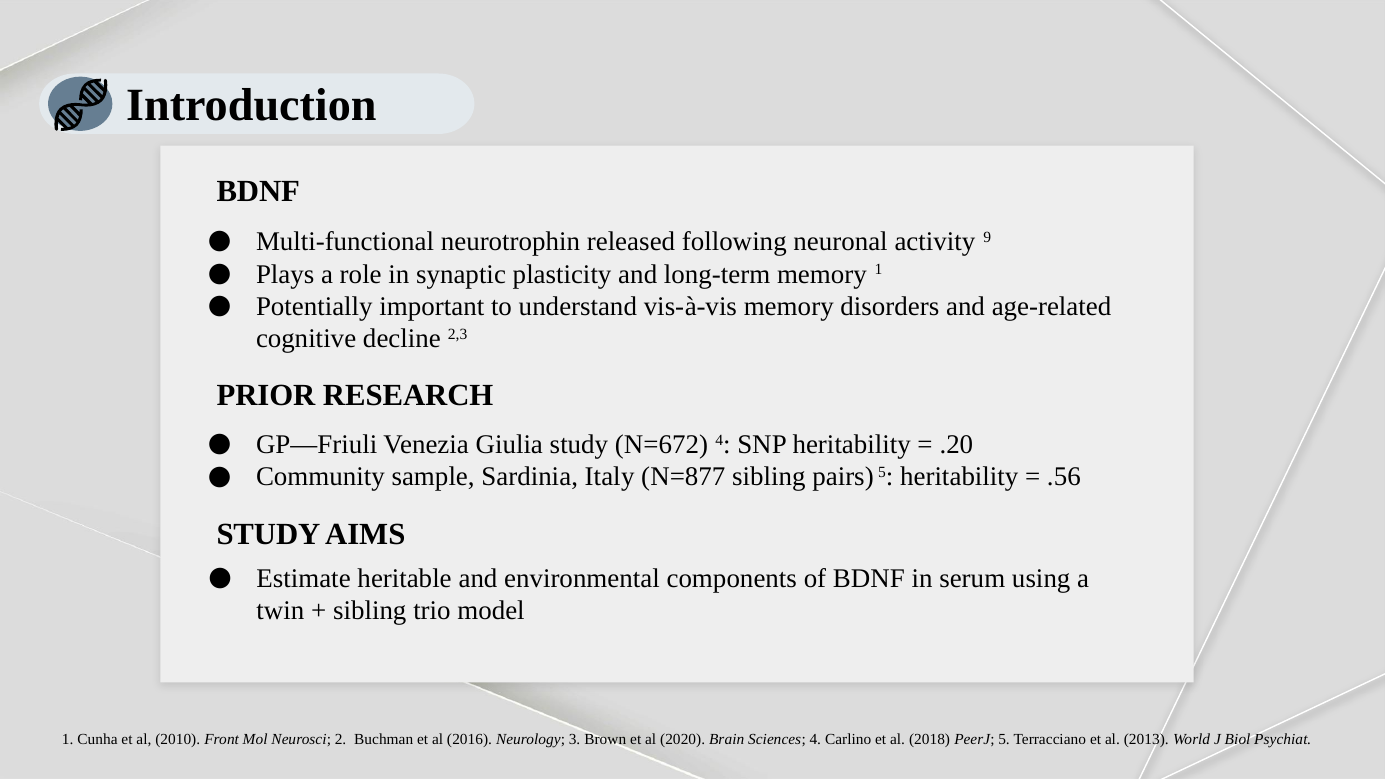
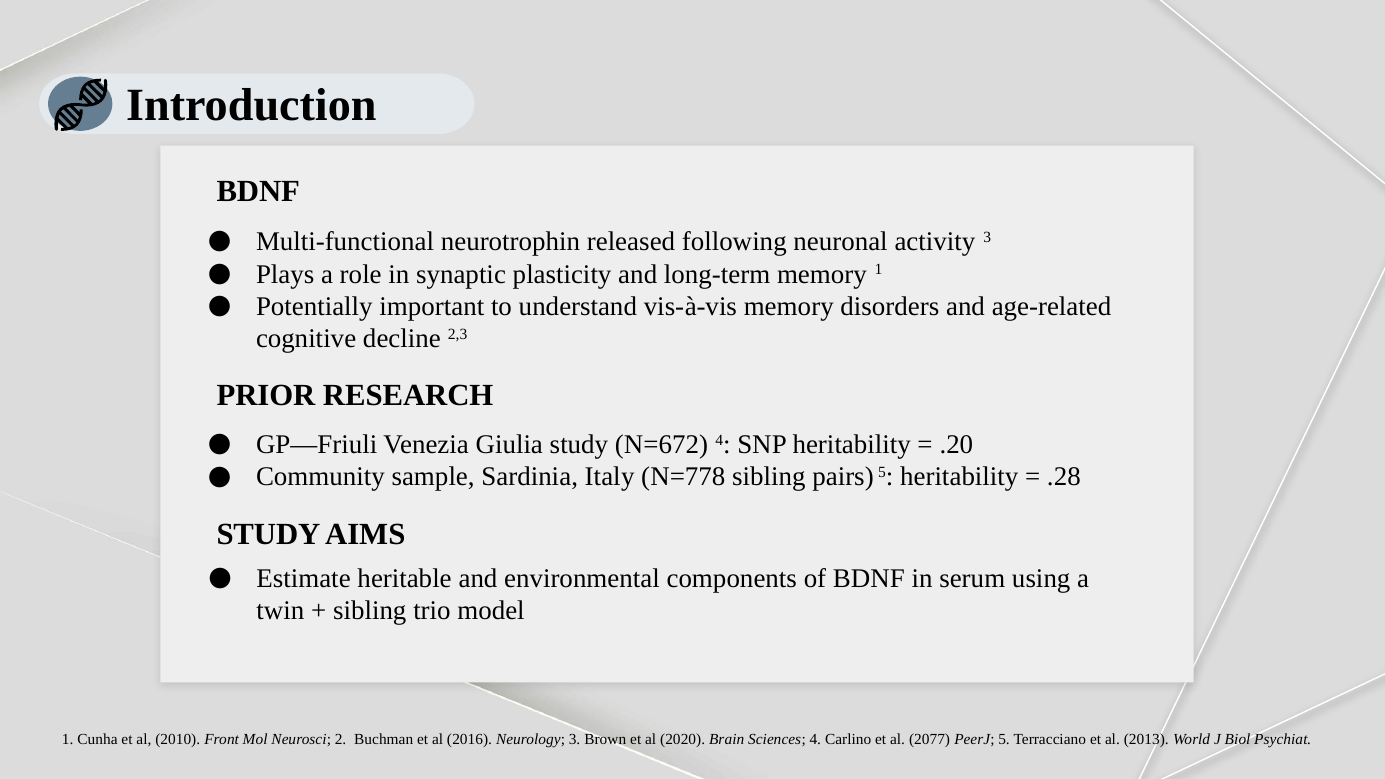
activity 9: 9 -> 3 (987, 237)
N=877: N=877 -> N=778 (683, 477)
.56: .56 -> .28 (1064, 477)
2018: 2018 -> 2077 (930, 739)
